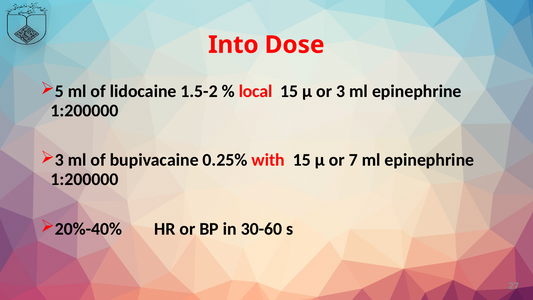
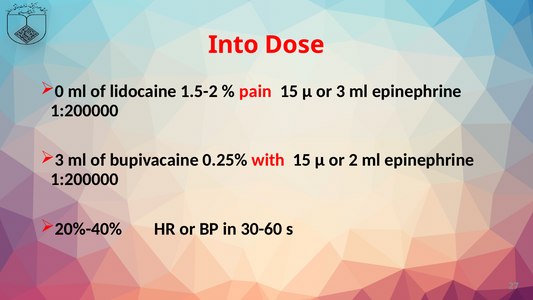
5: 5 -> 0 (59, 91)
local: local -> pain (255, 91)
7: 7 -> 2 (353, 160)
